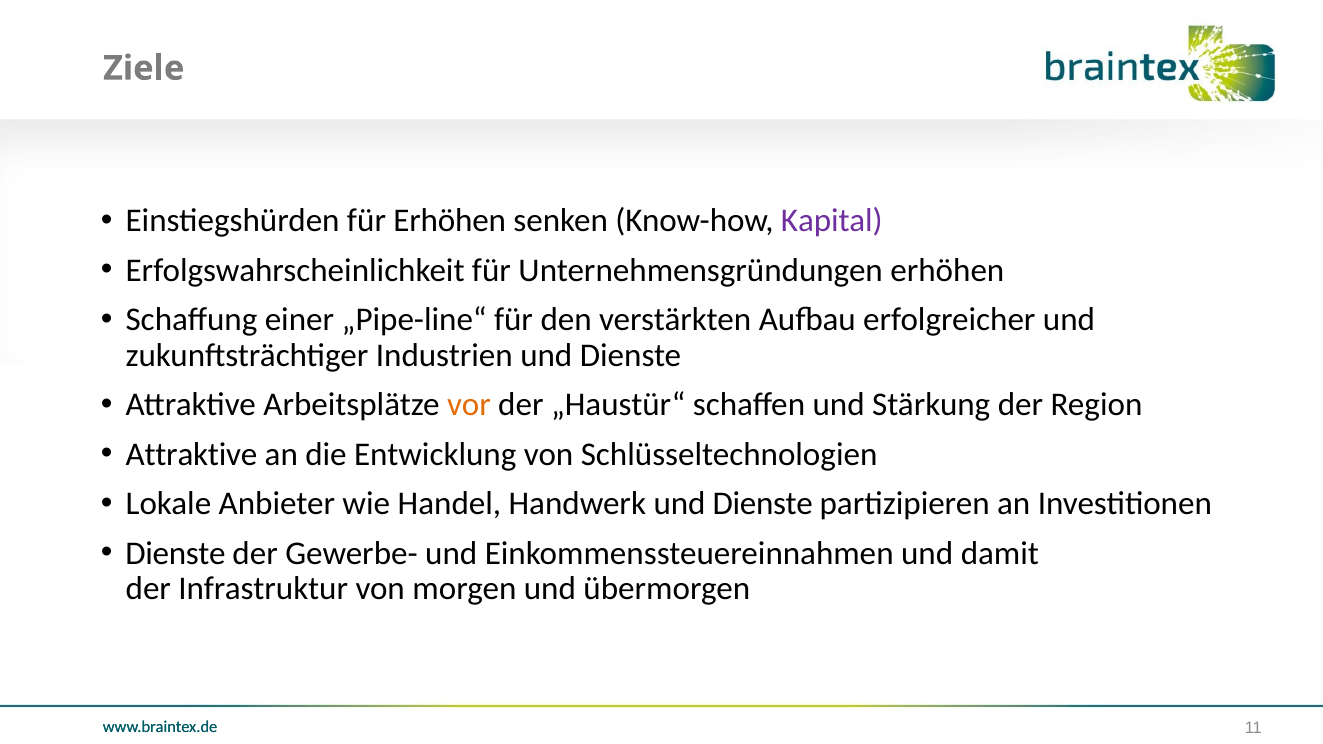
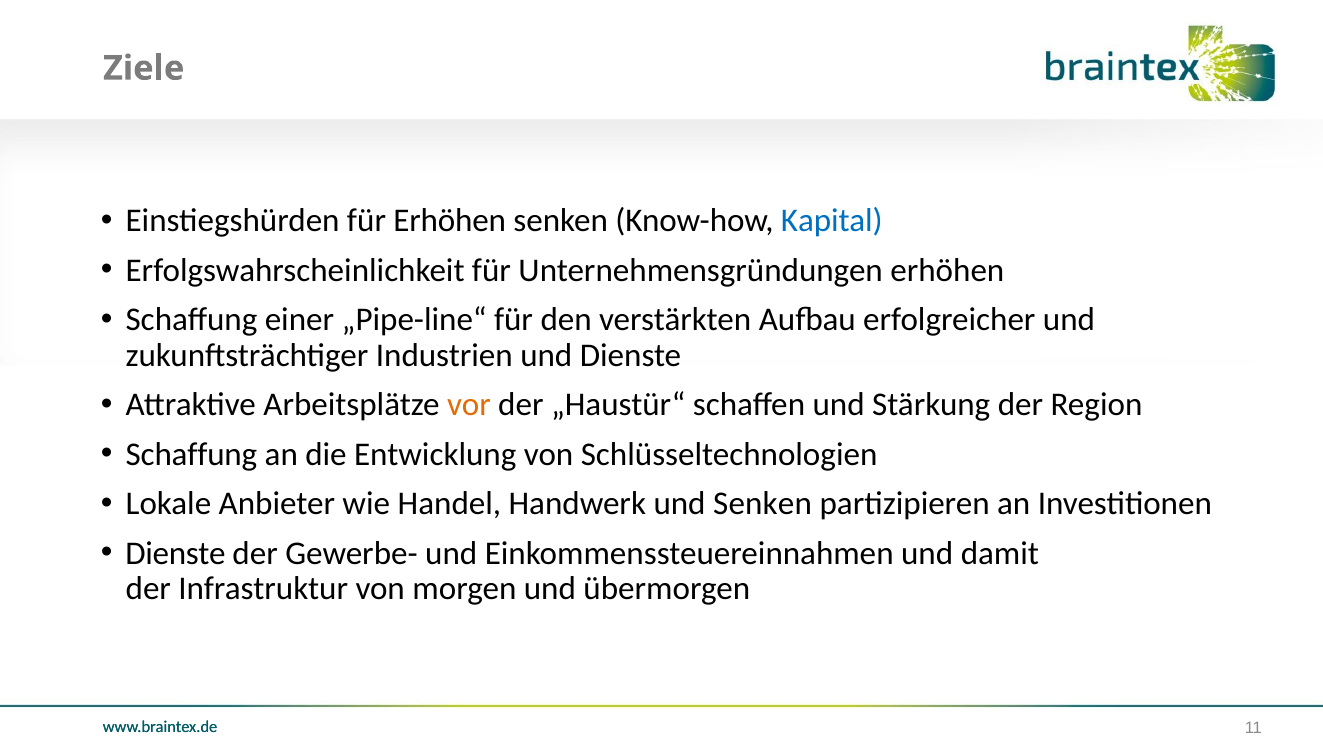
Kapital colour: purple -> blue (832, 221)
Attraktive: Attraktive -> Schaffung (191, 454)
Handwerk und Dienste: Dienste -> Senken (763, 504)
